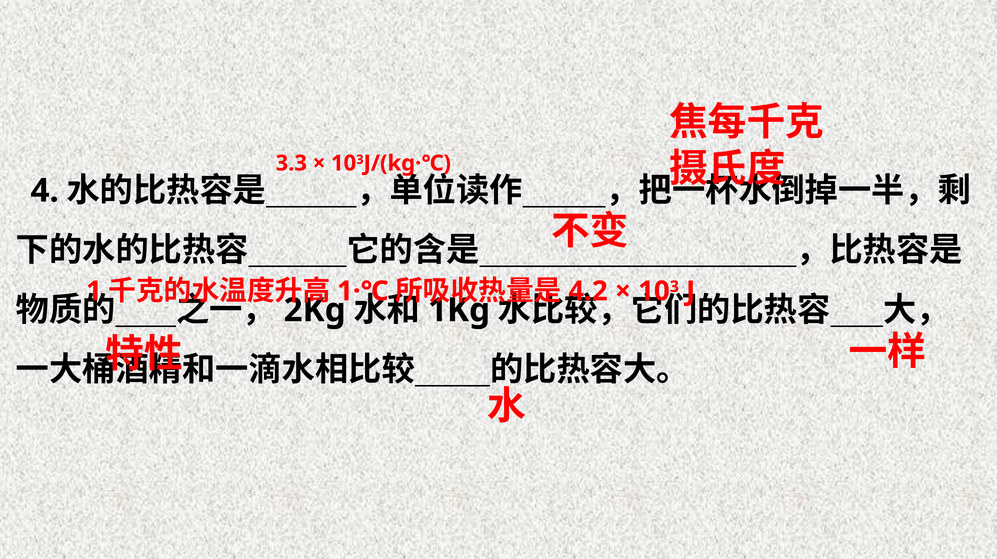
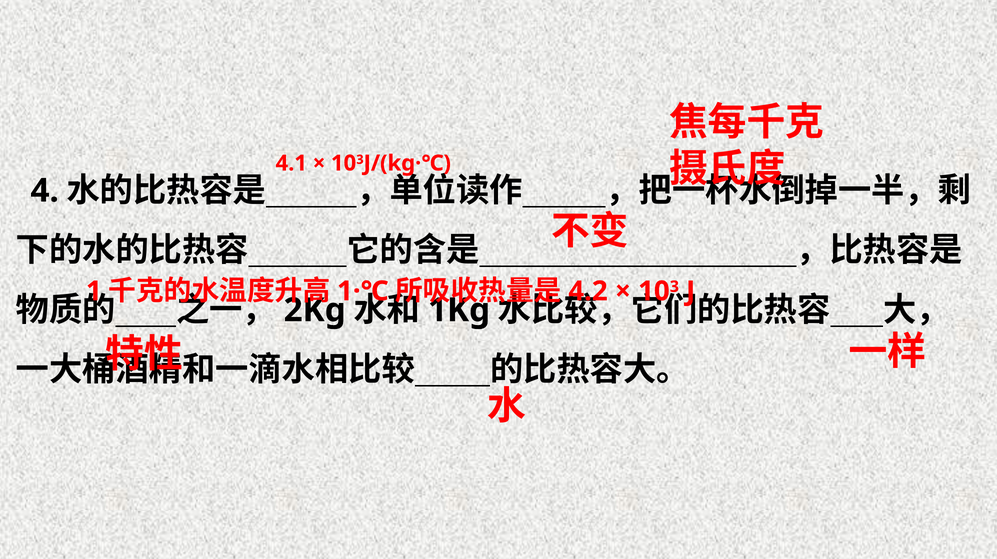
3.3: 3.3 -> 4.1 (291, 163)
